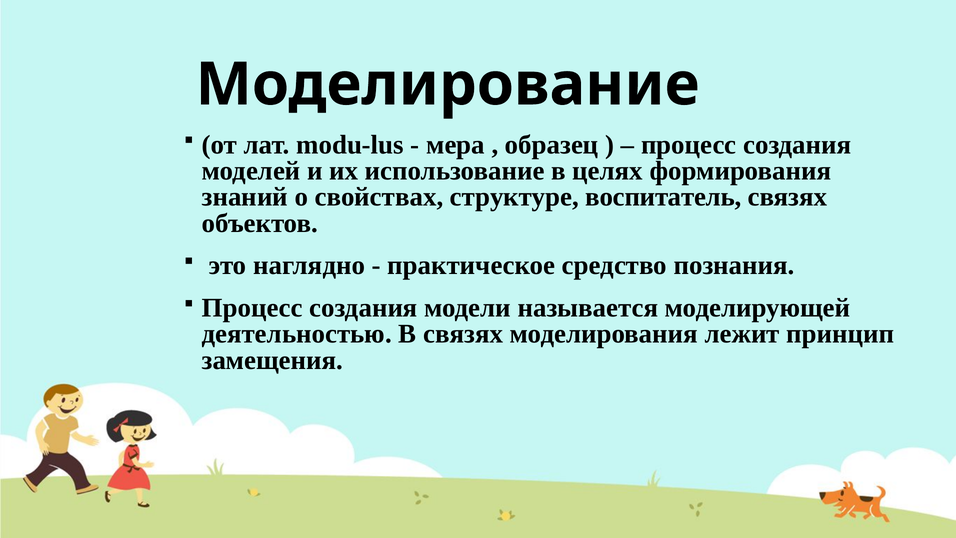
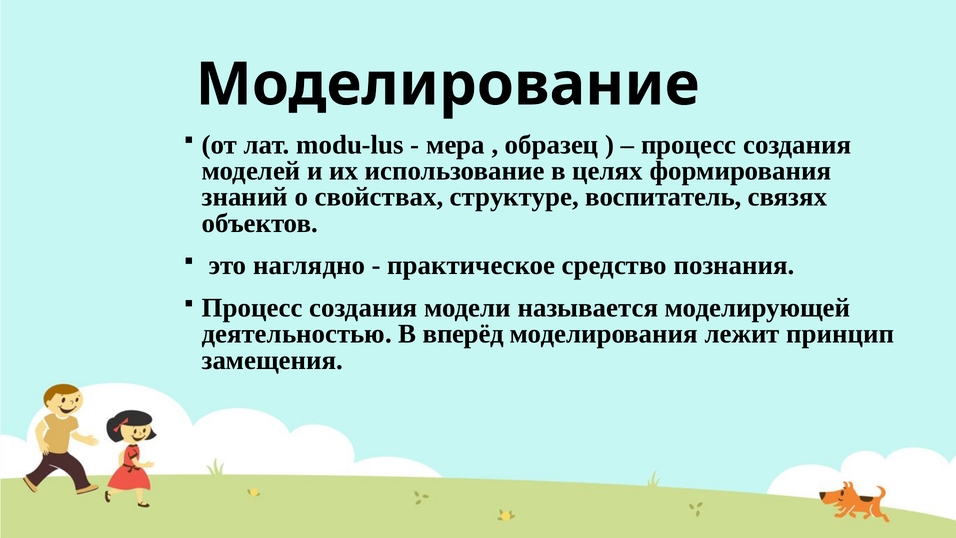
В связях: связях -> вперёд (463, 334)
